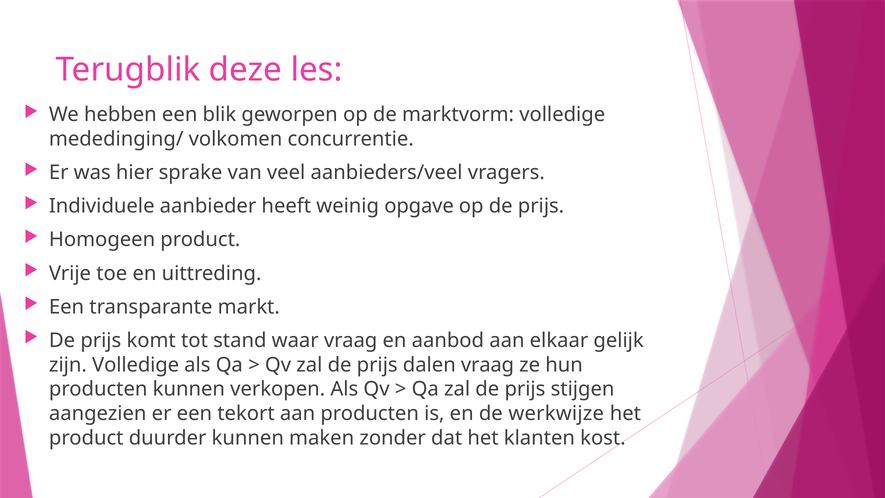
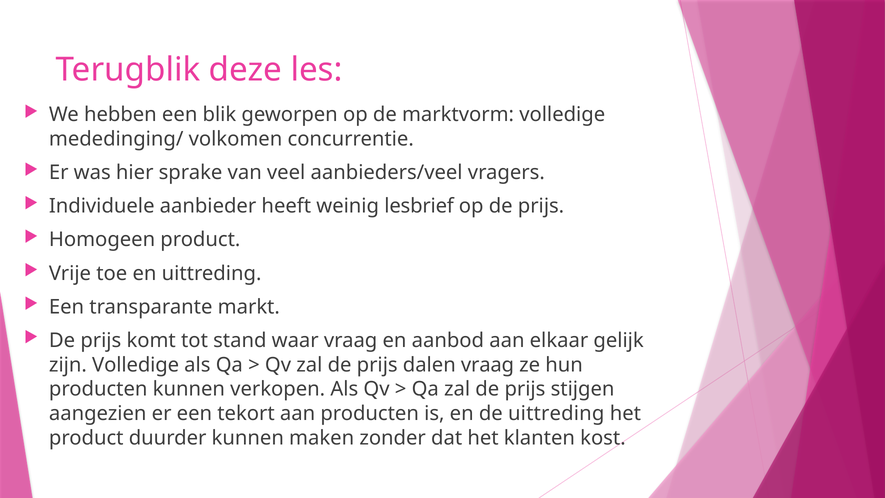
opgave: opgave -> lesbrief (419, 206)
de werkwijze: werkwijze -> uittreding (556, 413)
